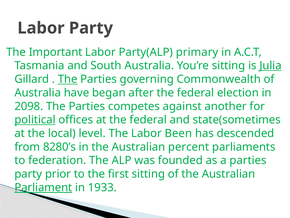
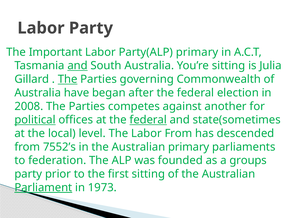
and underline: none -> present (78, 66)
Julia underline: present -> none (271, 66)
2098: 2098 -> 2008 (29, 106)
federal underline: none -> present (148, 120)
Labor Been: Been -> From (178, 133)
8280’s: 8280’s -> 7552’s (59, 147)
Australian percent: percent -> primary (189, 147)
a parties: parties -> groups (248, 160)
1933: 1933 -> 1973 (102, 187)
